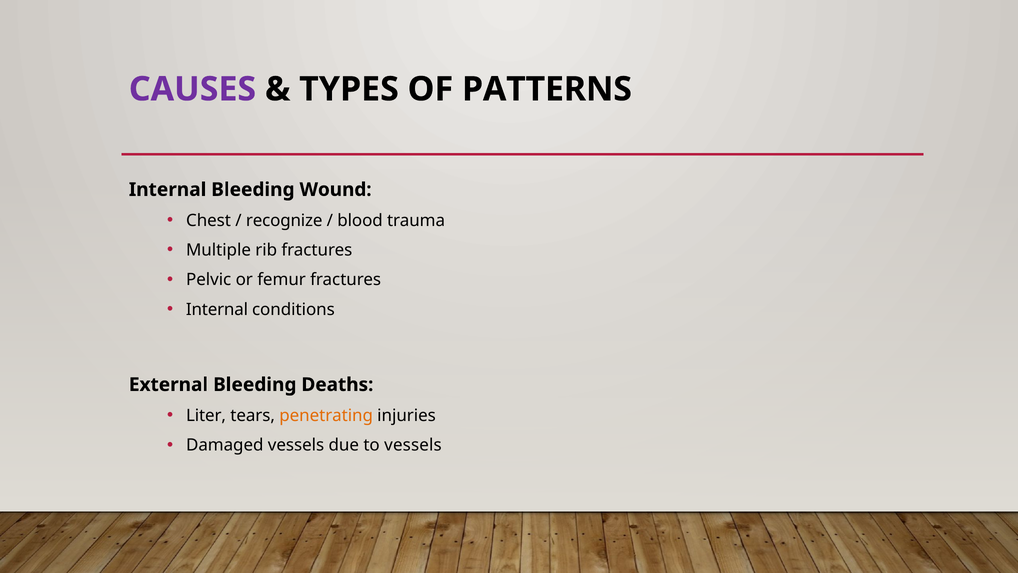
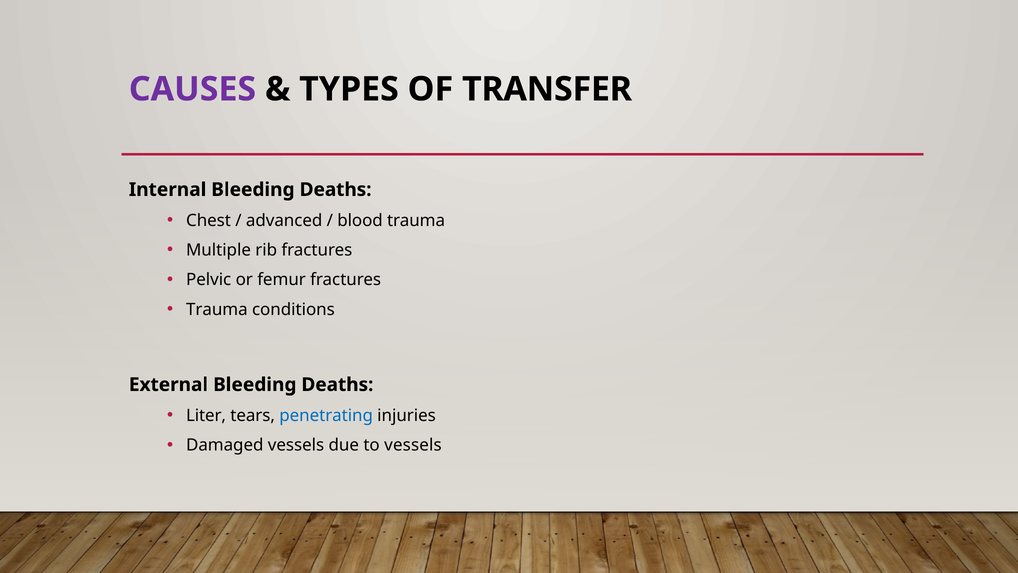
PATTERNS: PATTERNS -> TRANSFER (547, 89)
Internal Bleeding Wound: Wound -> Deaths (336, 189)
recognize: recognize -> advanced (284, 220)
Internal: Internal -> Trauma (217, 309)
penetrating colour: orange -> blue (326, 415)
